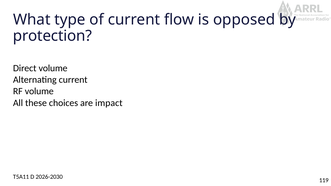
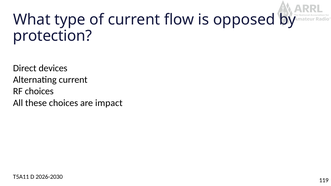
Direct volume: volume -> devices (53, 68)
RF volume: volume -> choices (39, 91)
